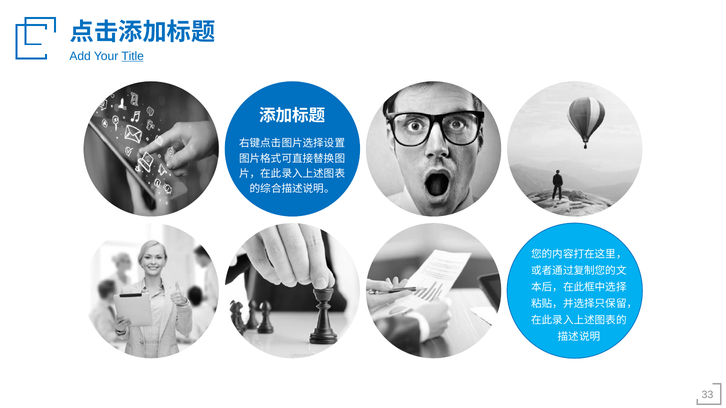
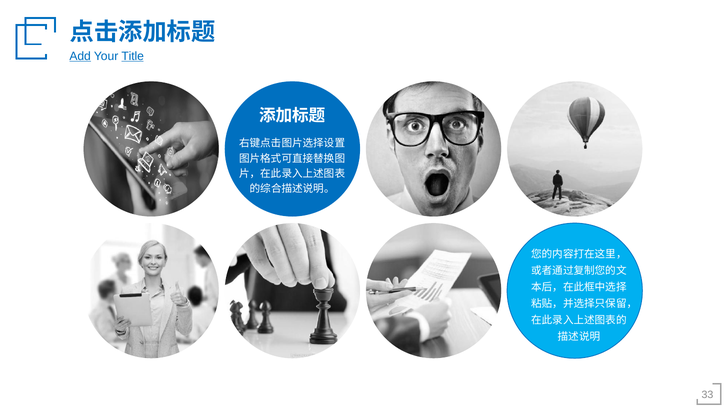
Add underline: none -> present (80, 56)
